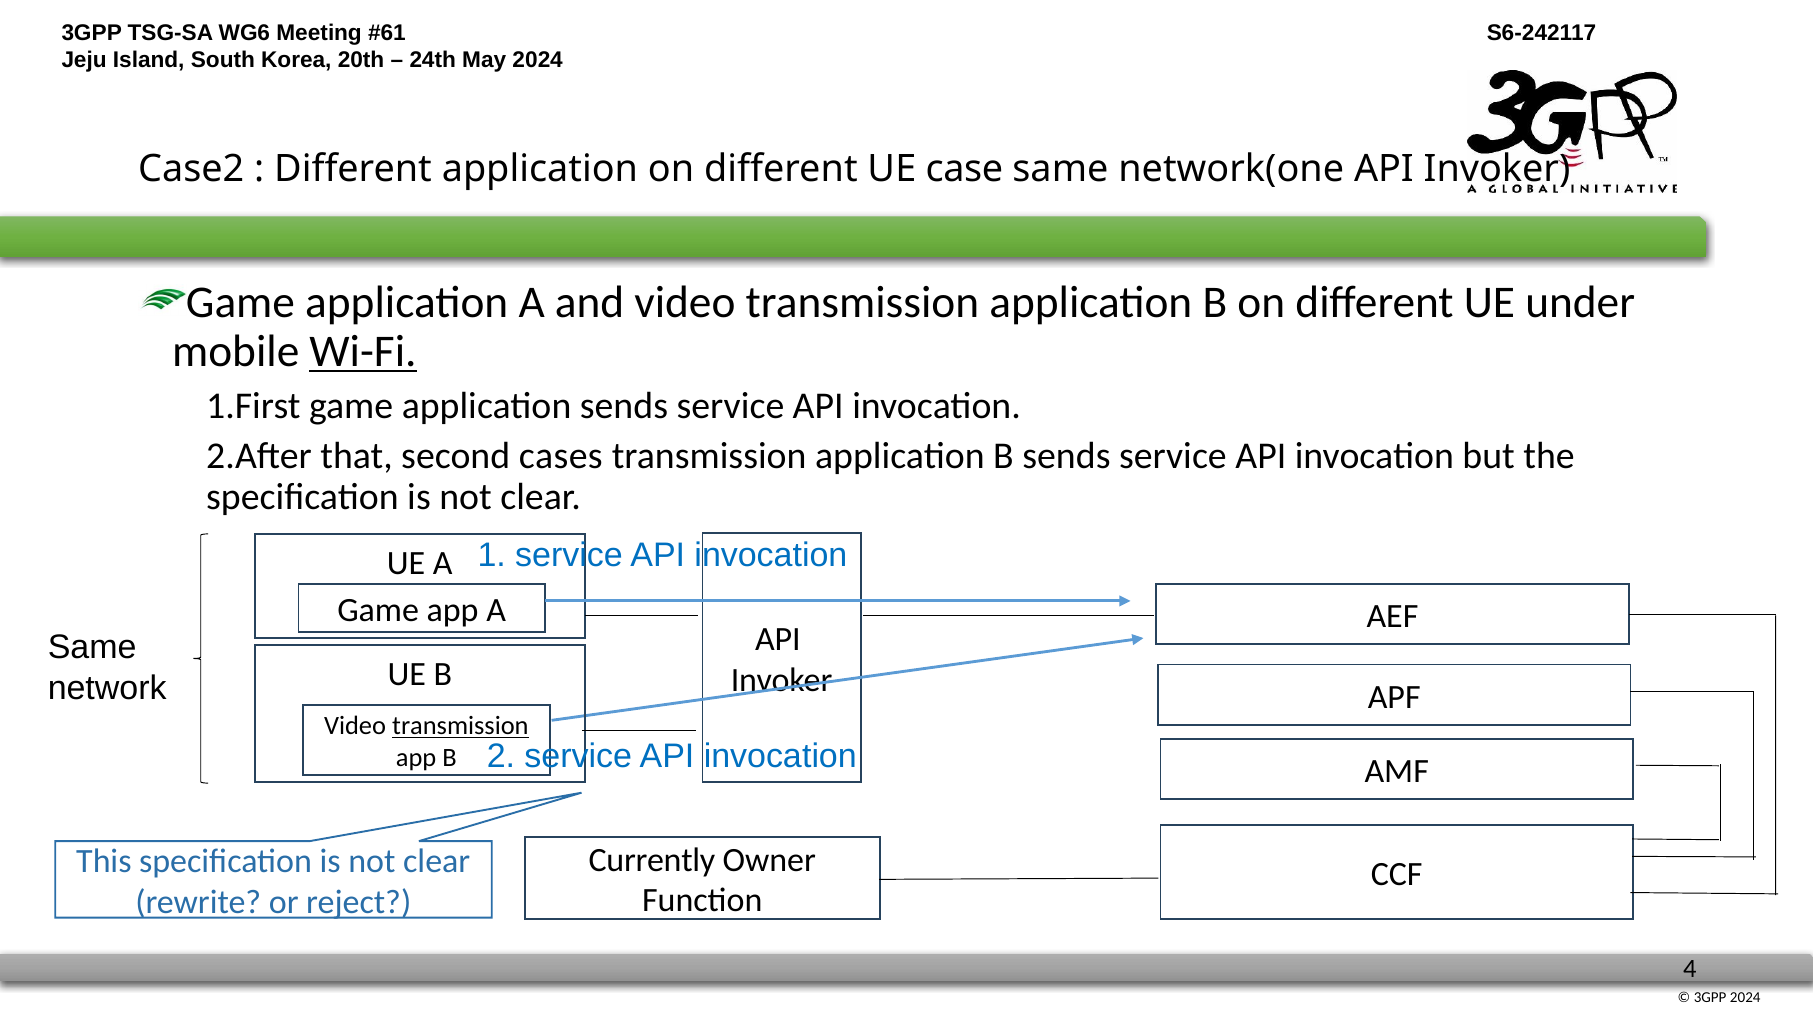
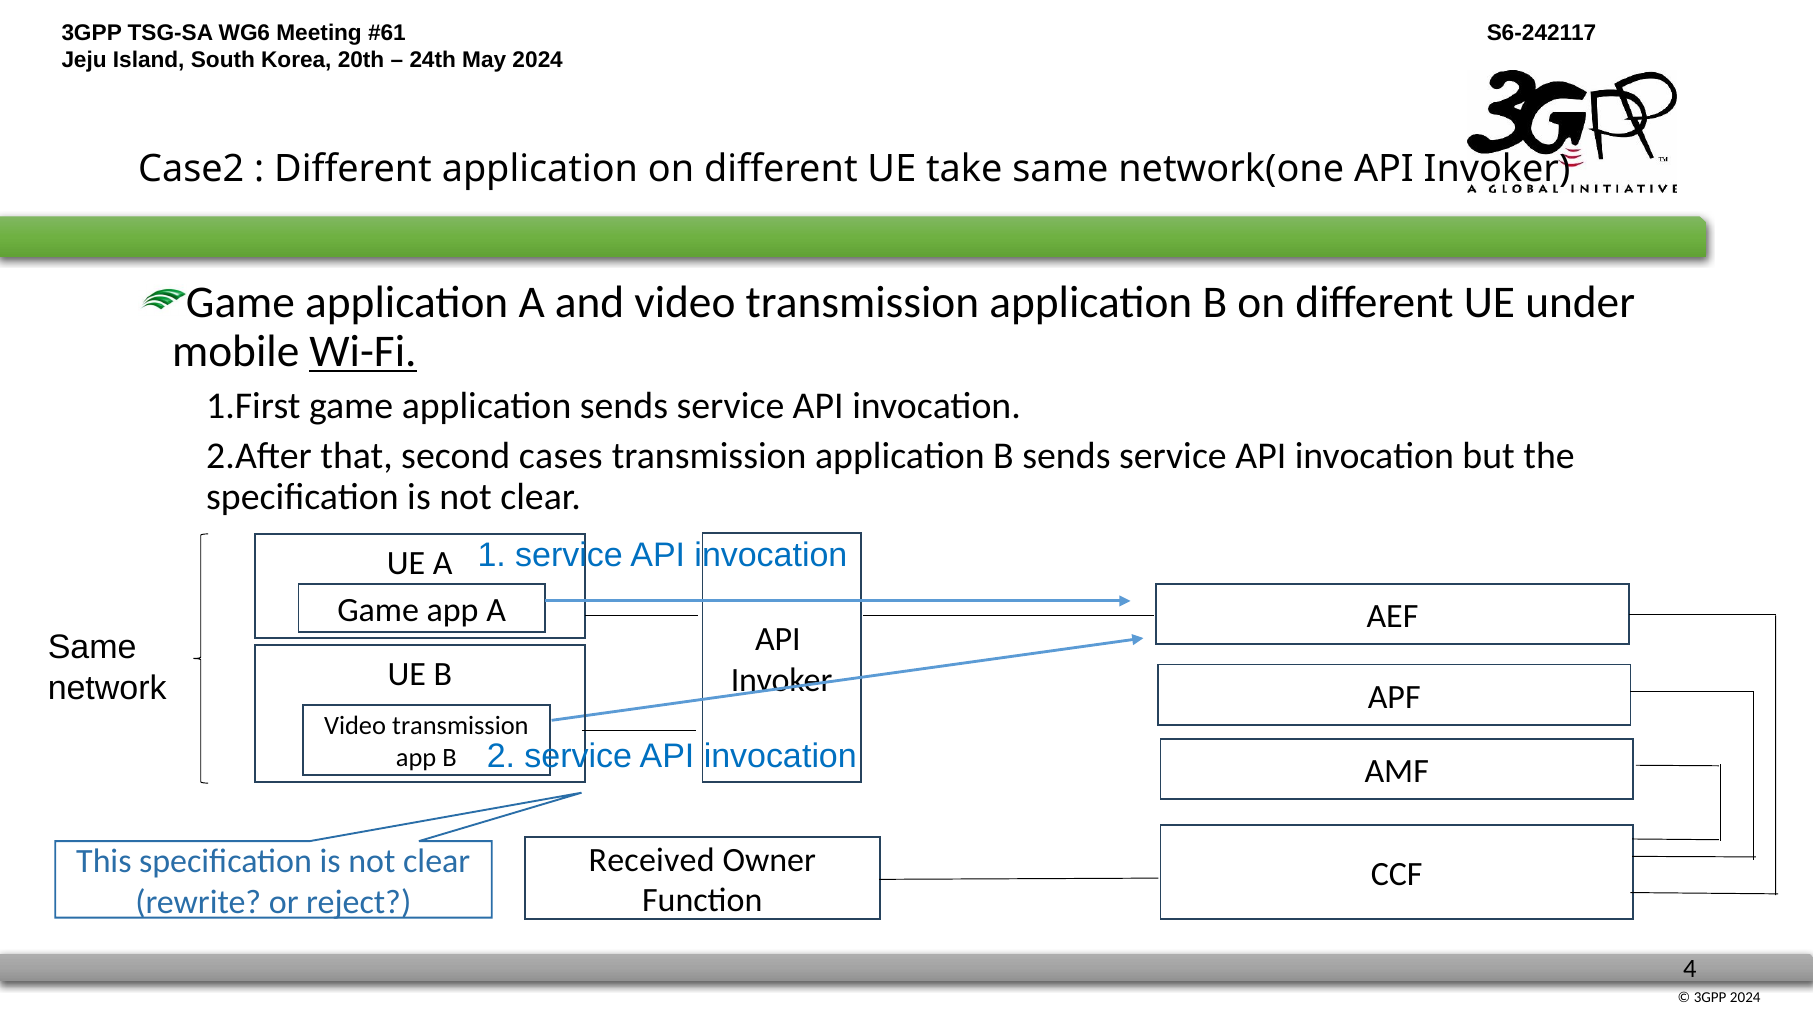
case: case -> take (964, 169)
transmission underline: present -> none (460, 726)
Currently: Currently -> Received (652, 860)
